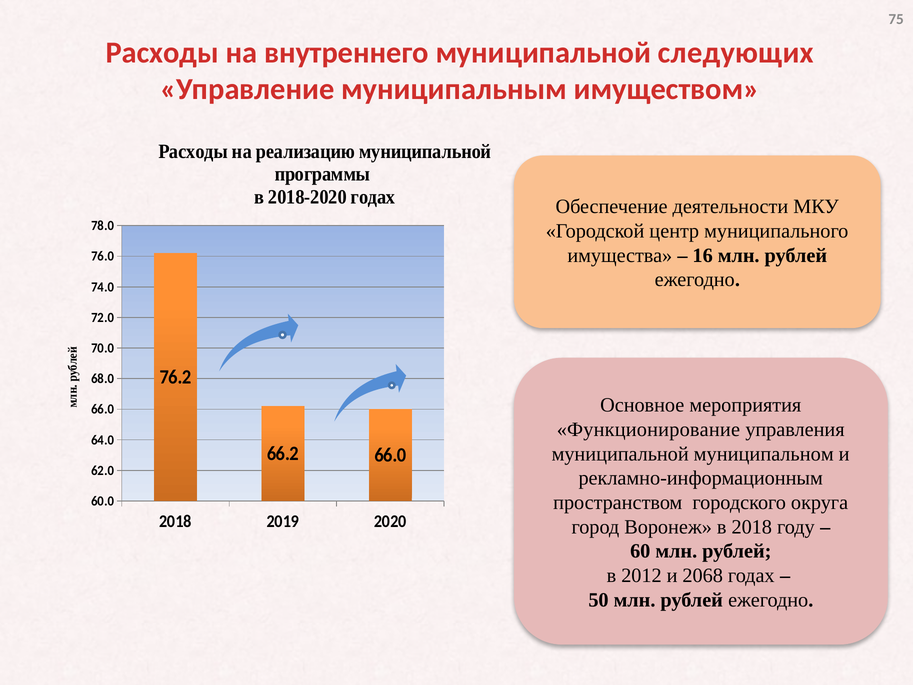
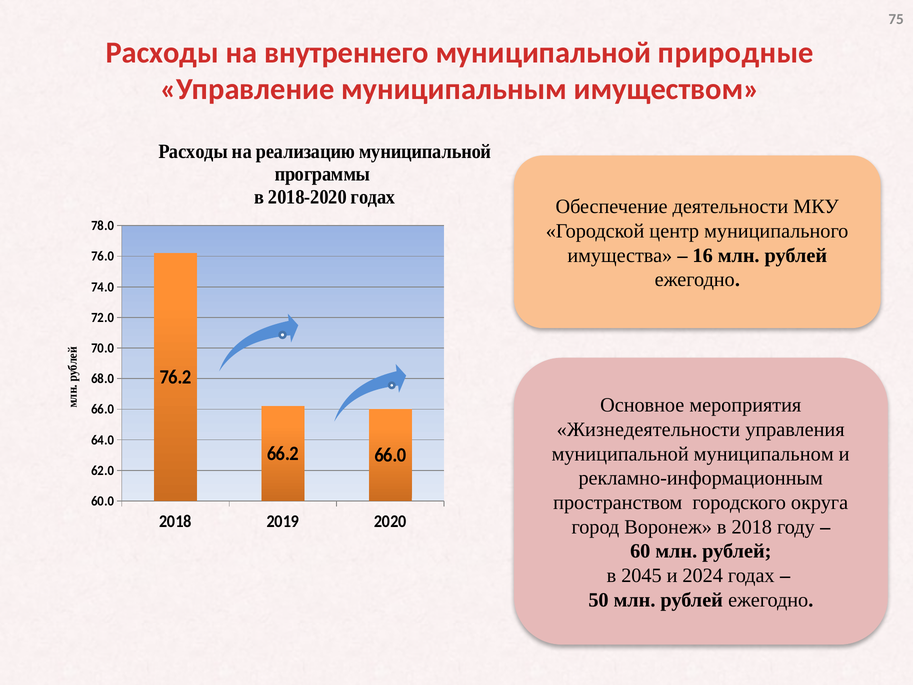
следующих: следующих -> природные (736, 53)
Функционирование: Функционирование -> Жизнедеятельности (648, 429)
2012: 2012 -> 2045 (641, 575)
2068: 2068 -> 2024 (703, 575)
